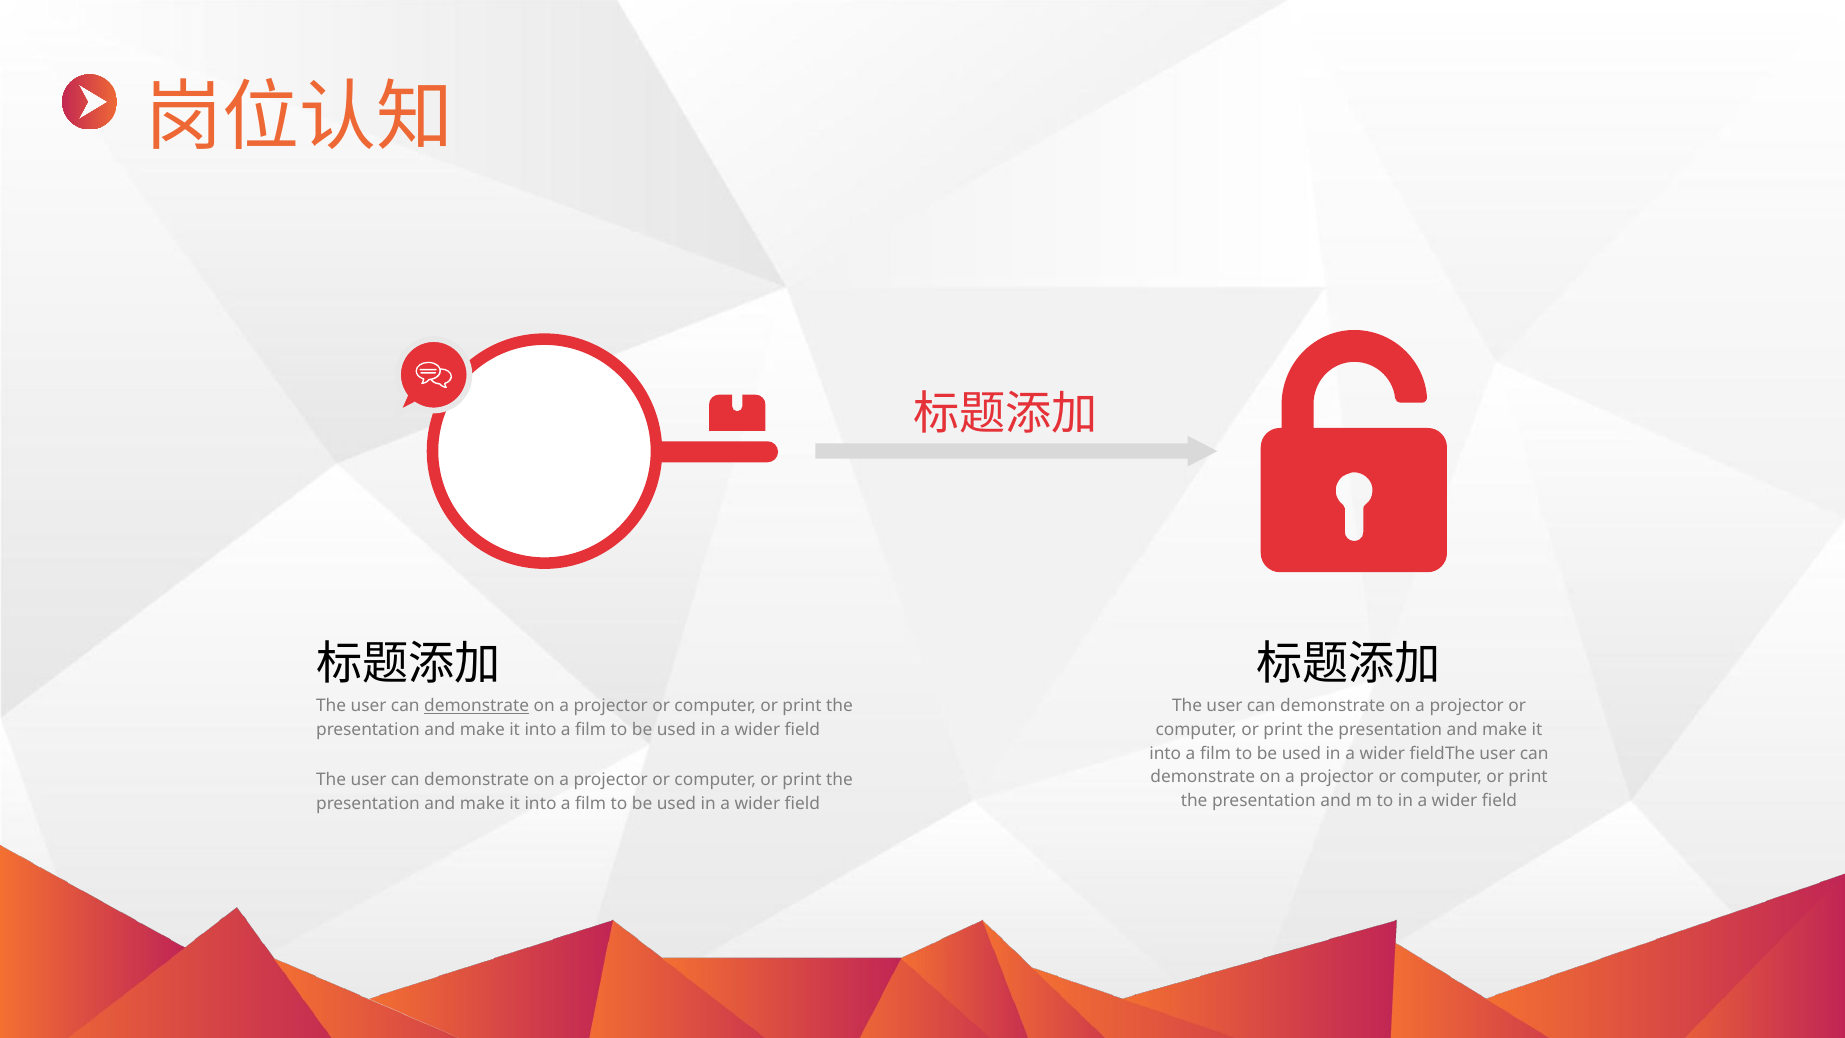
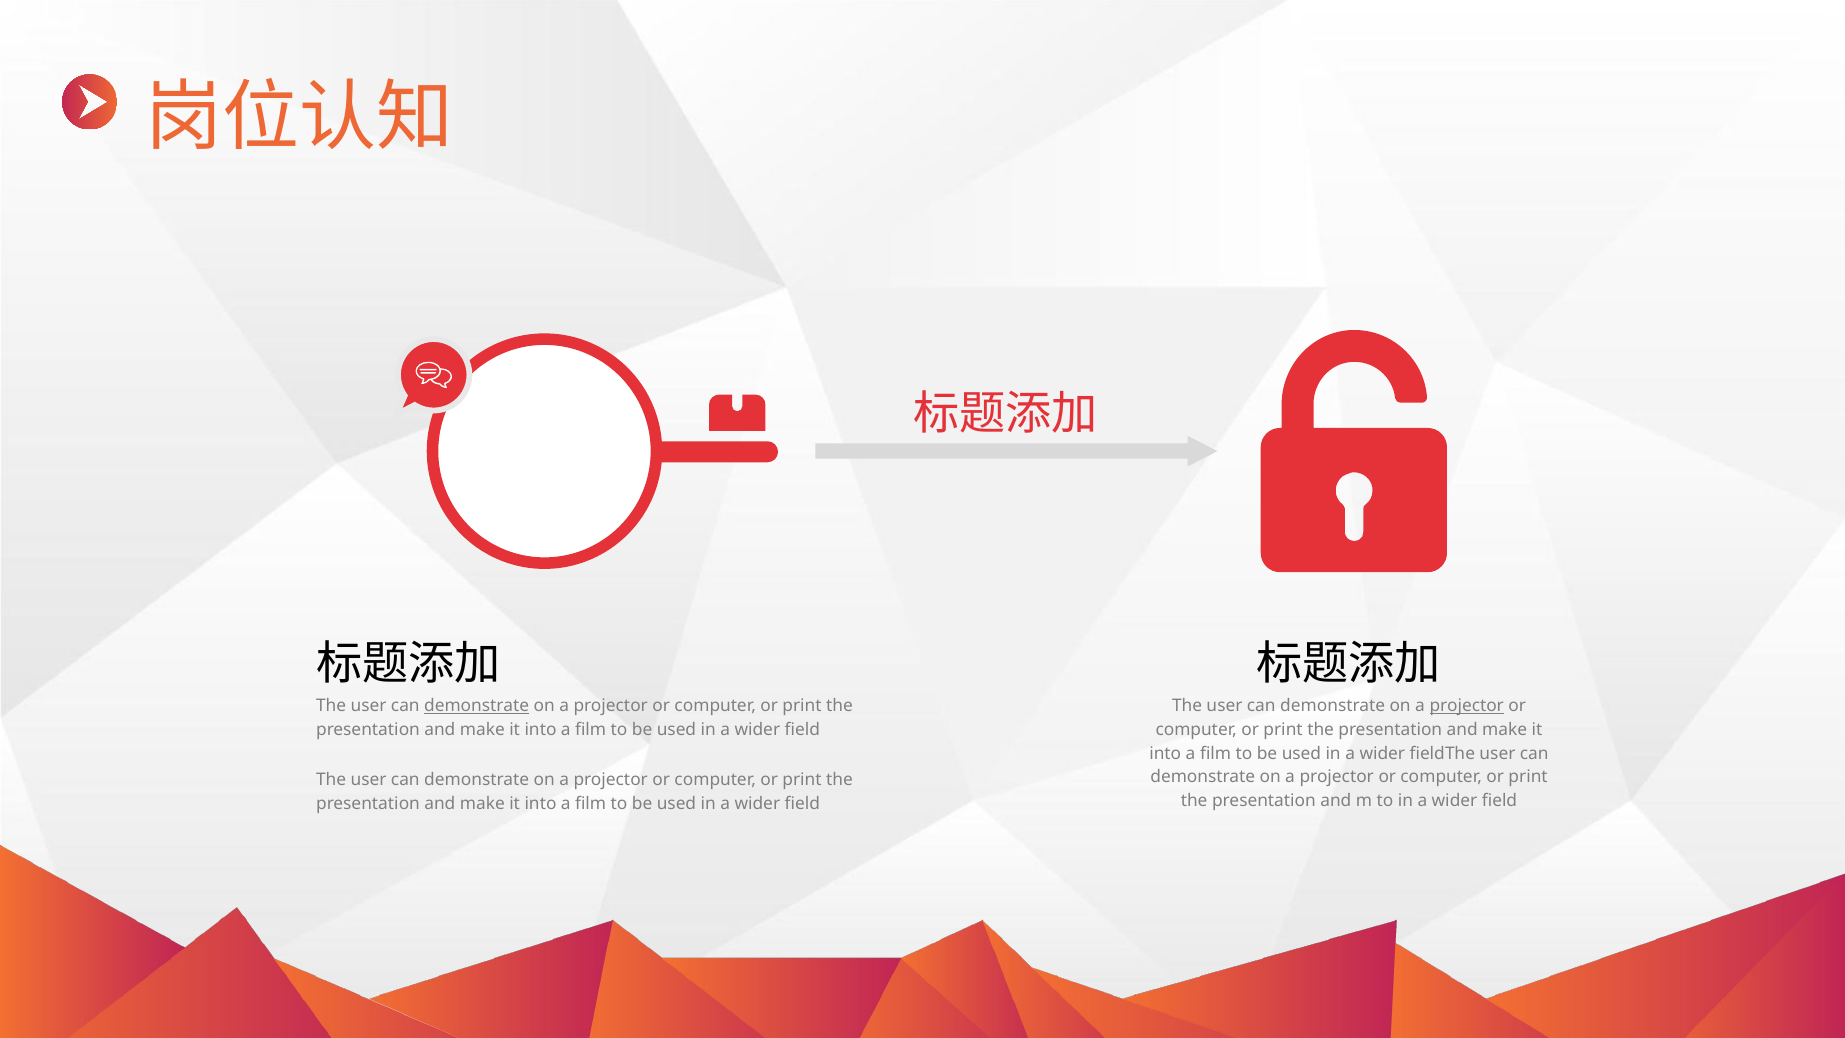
projector underline: none -> present (1467, 706)
